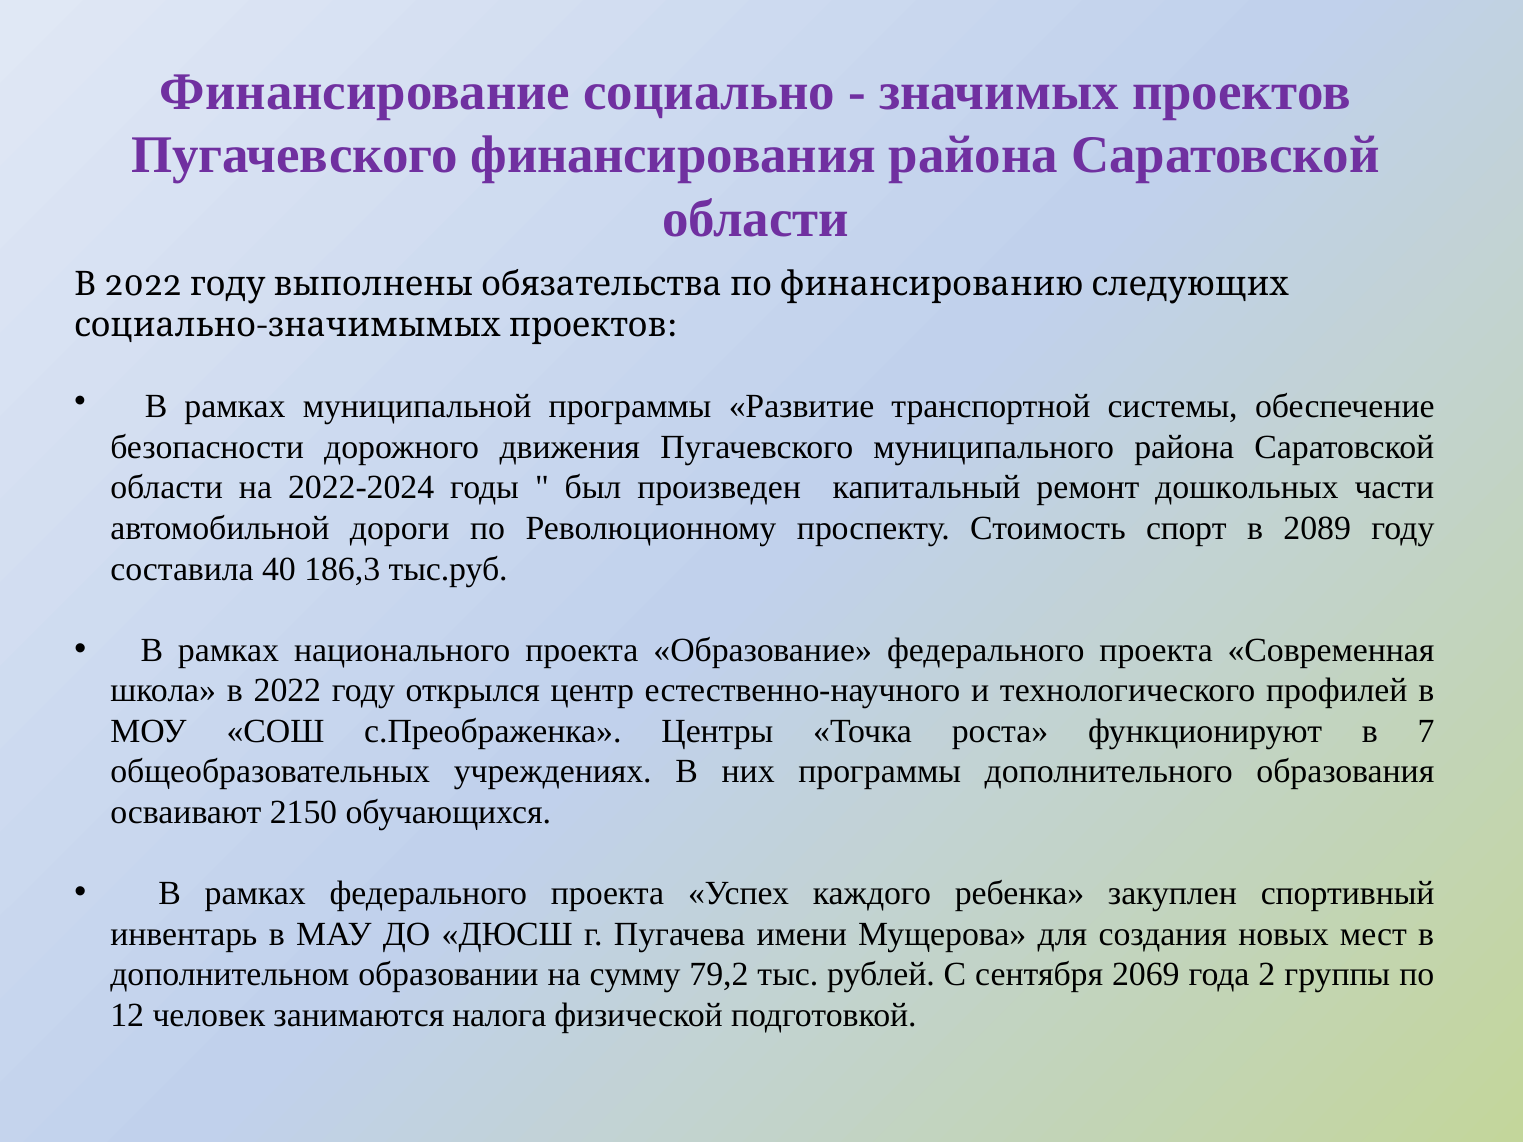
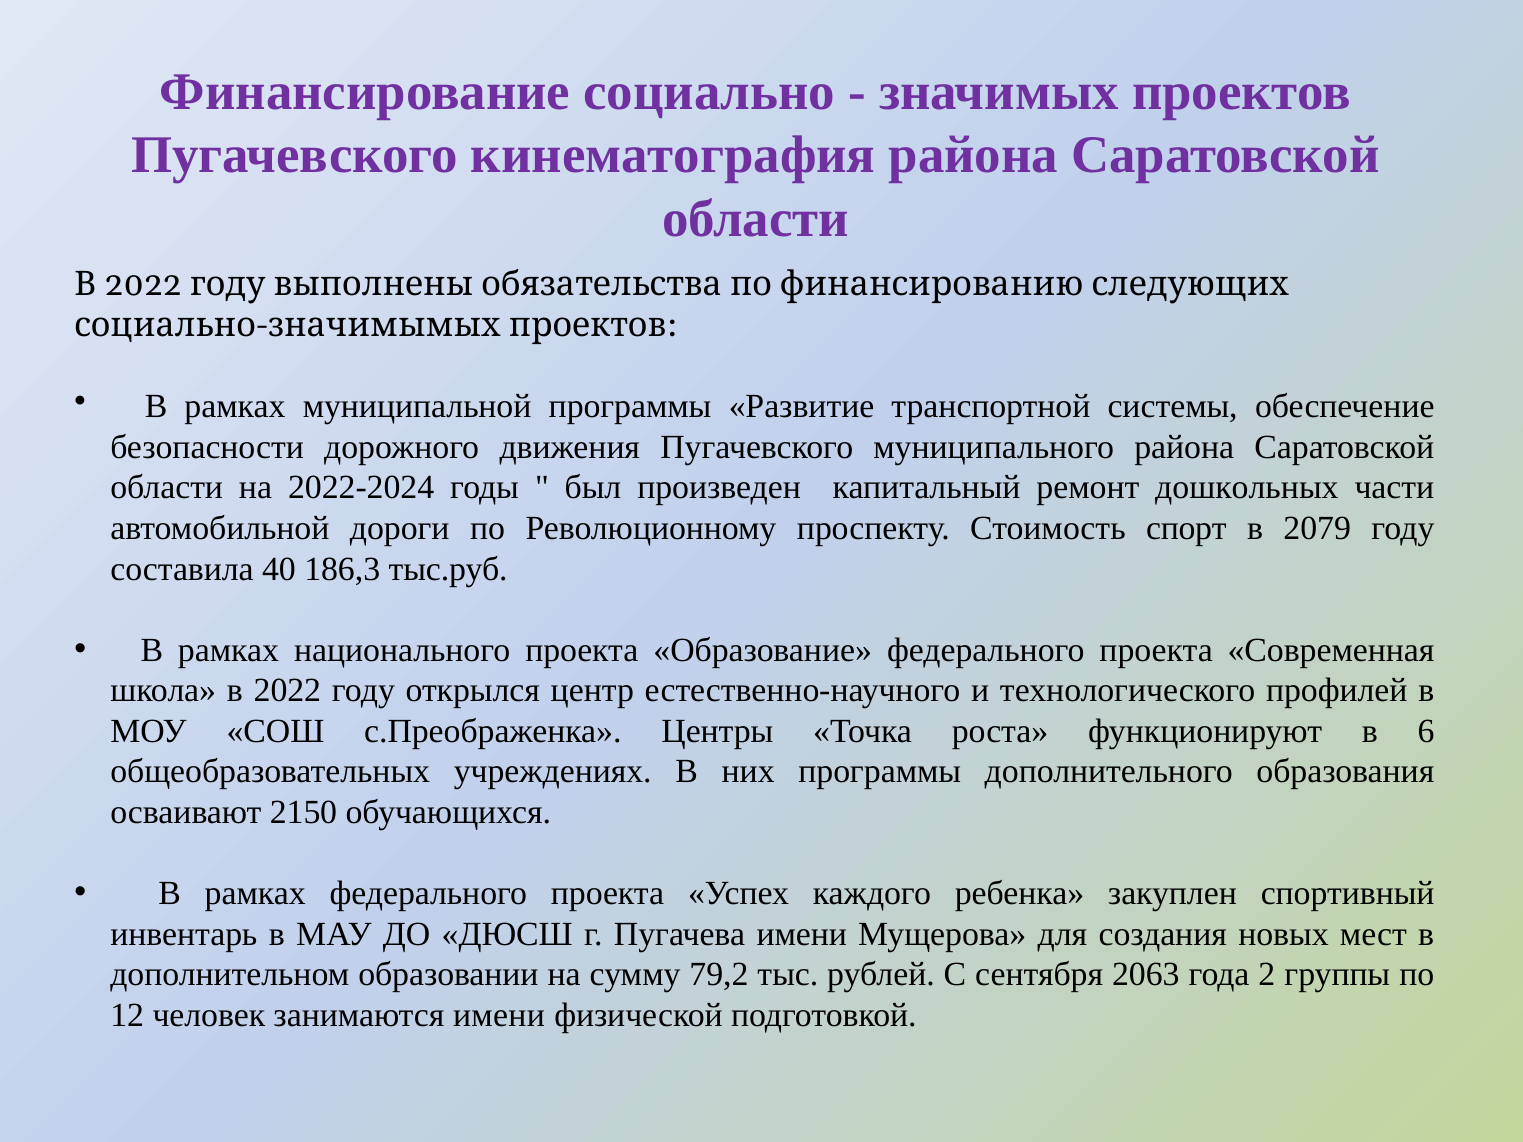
финансирования: финансирования -> кинематография (673, 156)
2089: 2089 -> 2079 (1317, 528)
7: 7 -> 6 (1426, 731)
2069: 2069 -> 2063 (1146, 975)
занимаются налога: налога -> имени (499, 1016)
